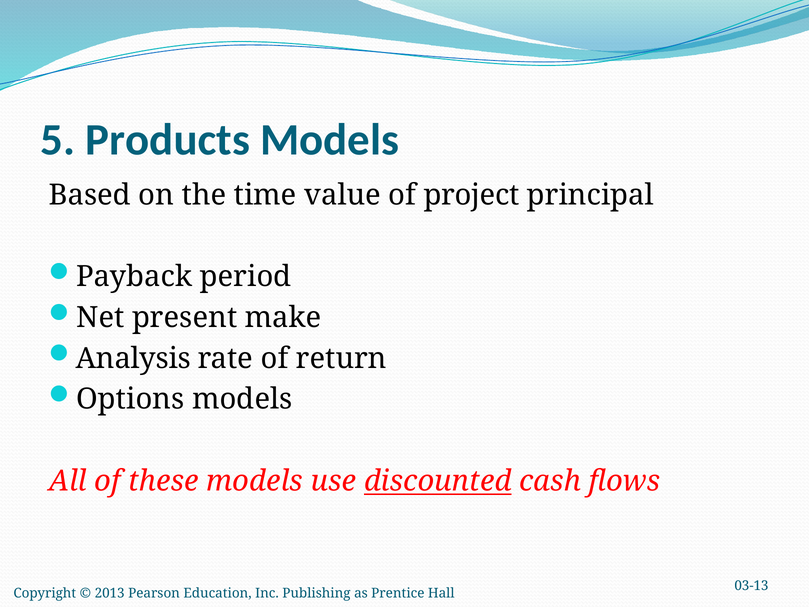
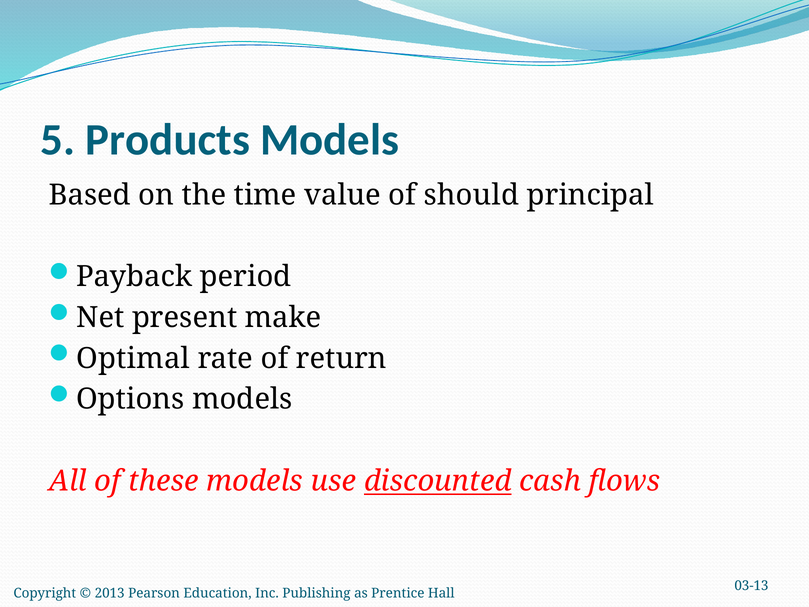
project: project -> should (471, 195)
Analysis: Analysis -> Optimal (133, 358)
